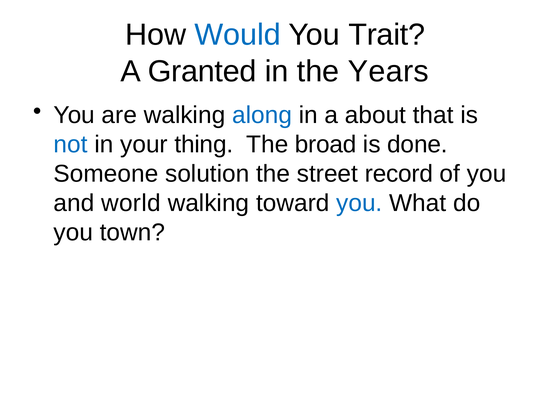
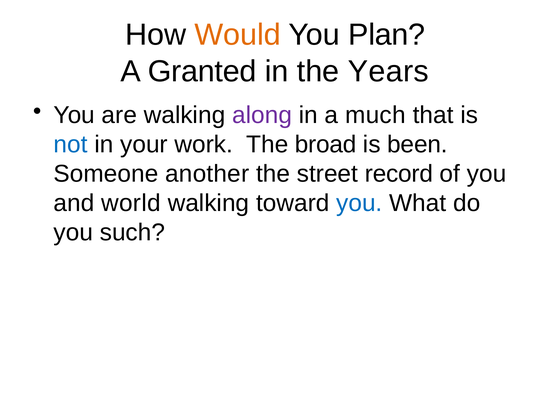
Would colour: blue -> orange (238, 35)
Trait: Trait -> Plan (387, 35)
along colour: blue -> purple (262, 115)
about: about -> much (375, 115)
thing: thing -> work (204, 145)
done: done -> been (417, 145)
solution: solution -> another (207, 174)
town: town -> such (132, 233)
